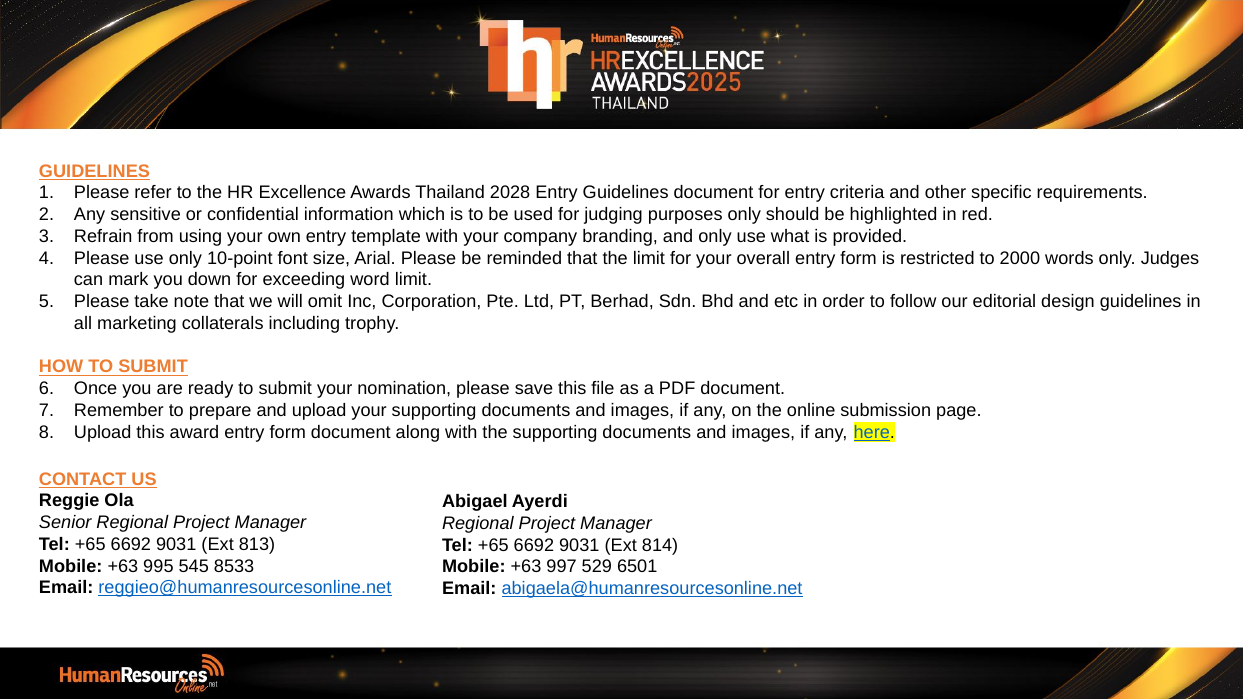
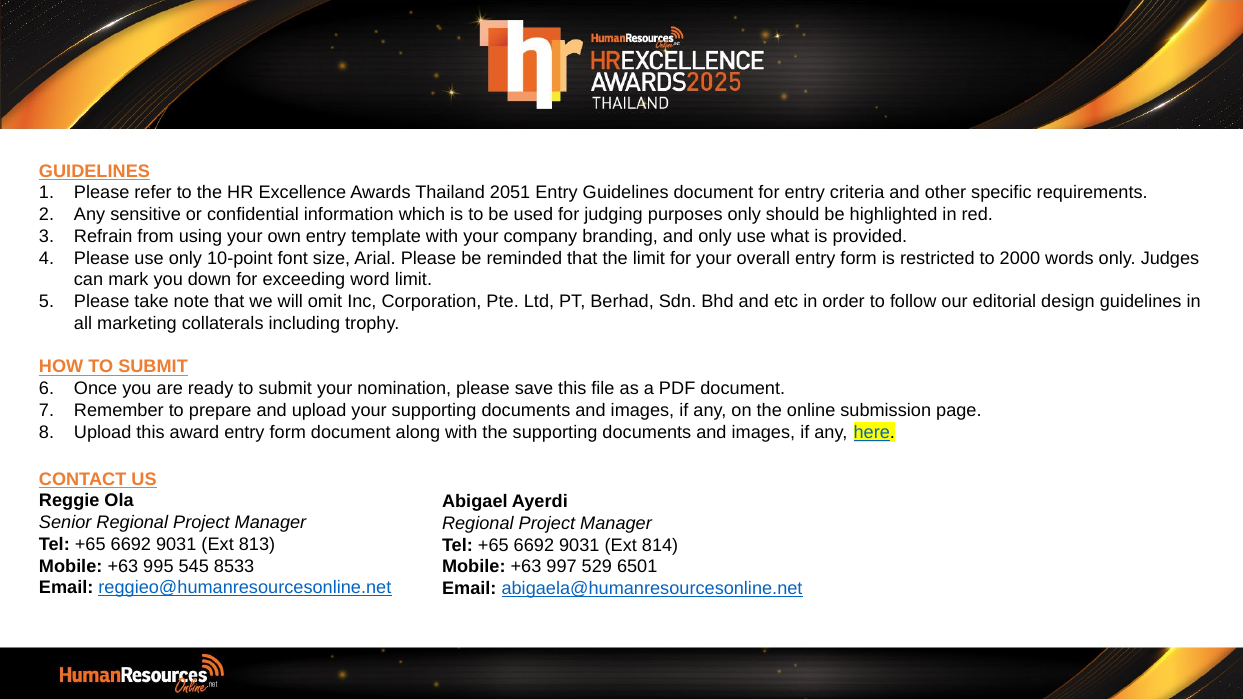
2028: 2028 -> 2051 (510, 193)
